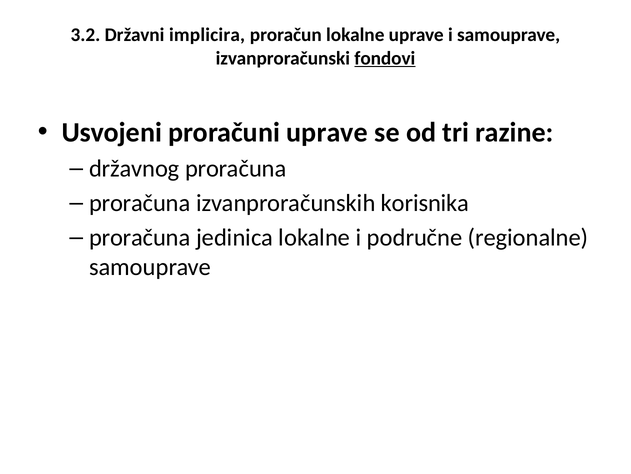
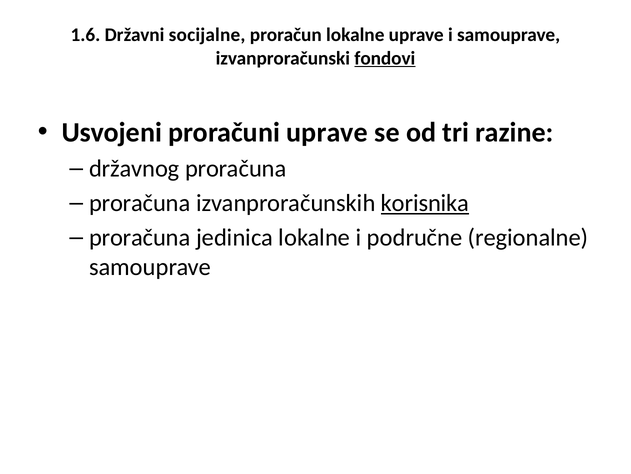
3.2: 3.2 -> 1.6 (85, 35)
implicira: implicira -> socijalne (207, 35)
korisnika underline: none -> present (425, 203)
